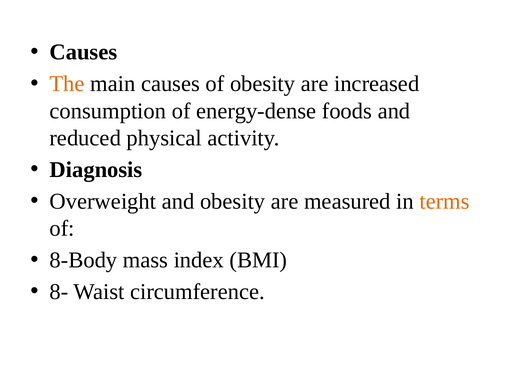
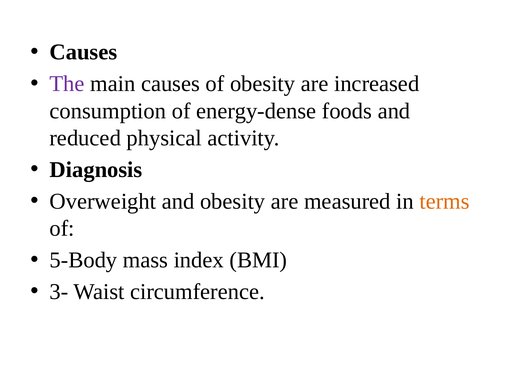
The colour: orange -> purple (67, 84)
8-Body: 8-Body -> 5-Body (83, 260)
8-: 8- -> 3- (59, 292)
